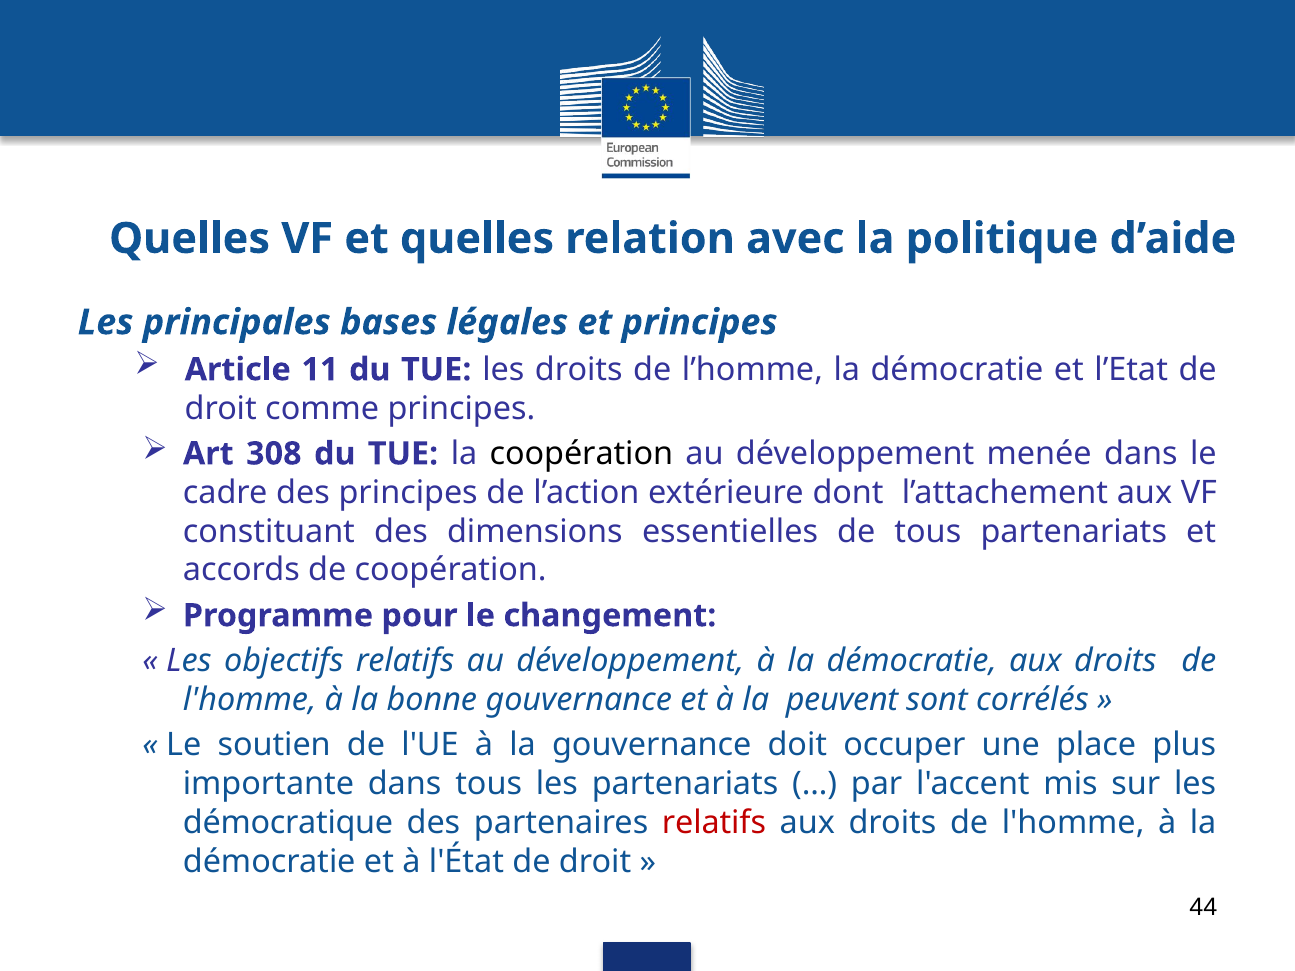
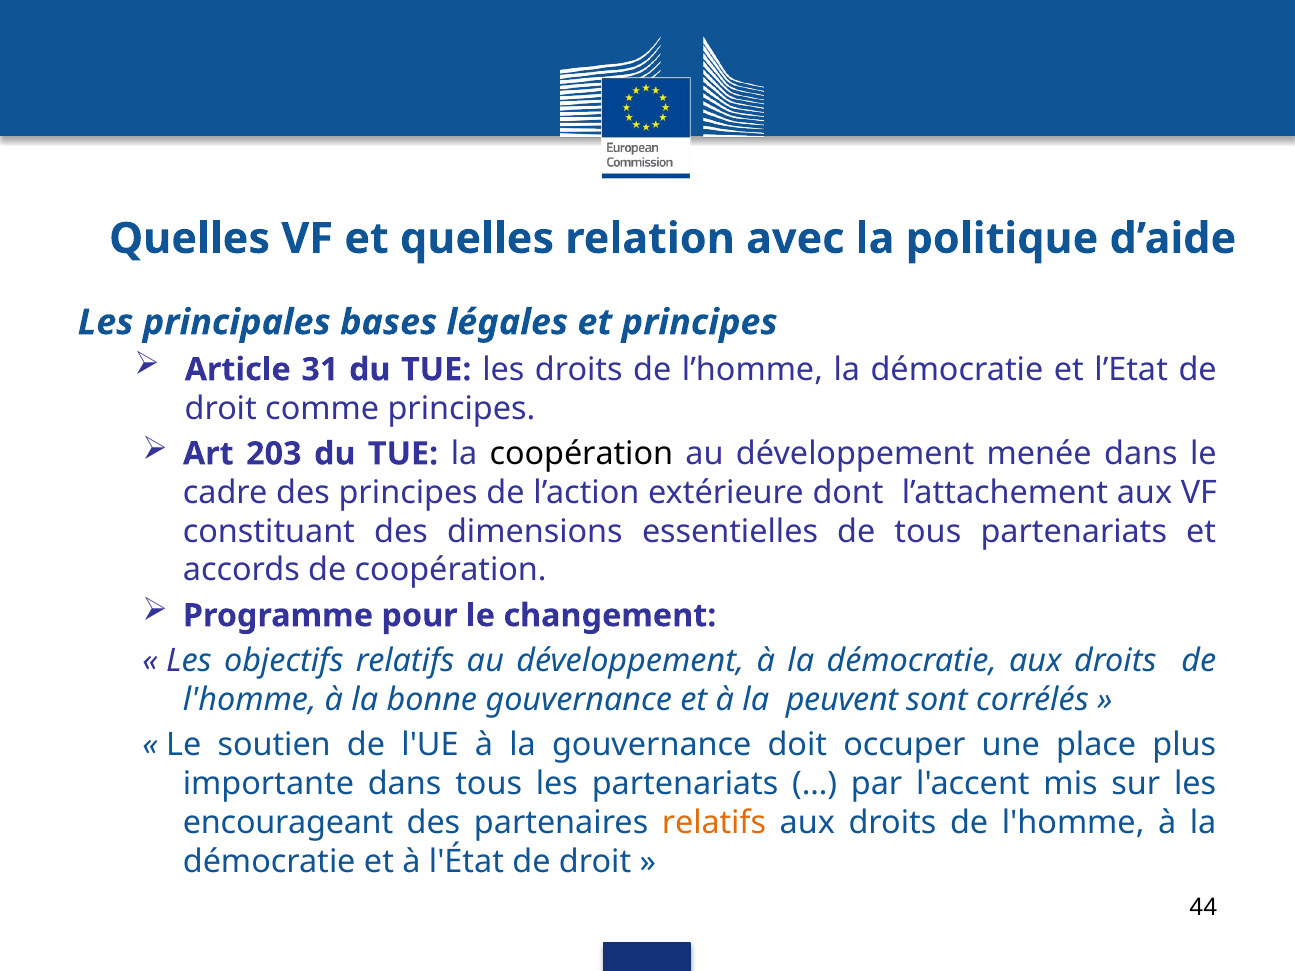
11: 11 -> 31 (320, 370)
308: 308 -> 203 (274, 454)
démocratique: démocratique -> encourageant (288, 823)
relatifs colour: red -> orange (714, 823)
